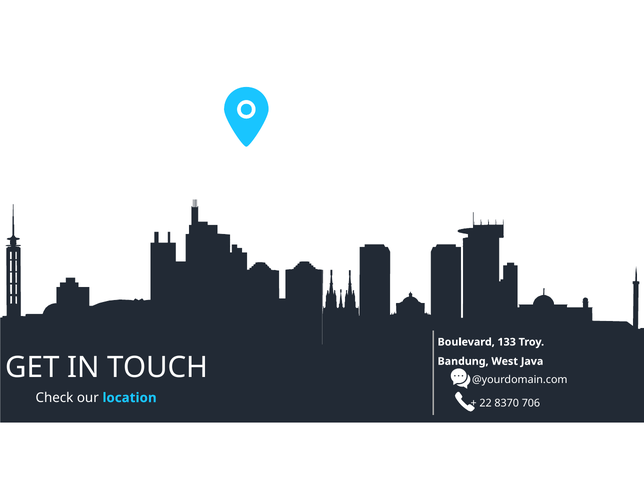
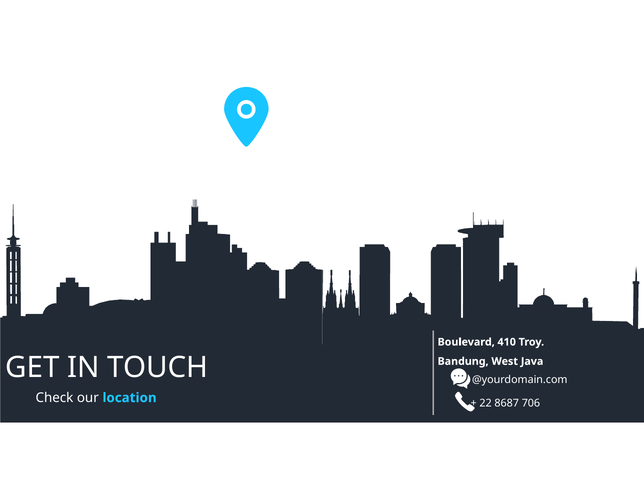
133: 133 -> 410 (507, 342)
8370: 8370 -> 8687 (507, 403)
